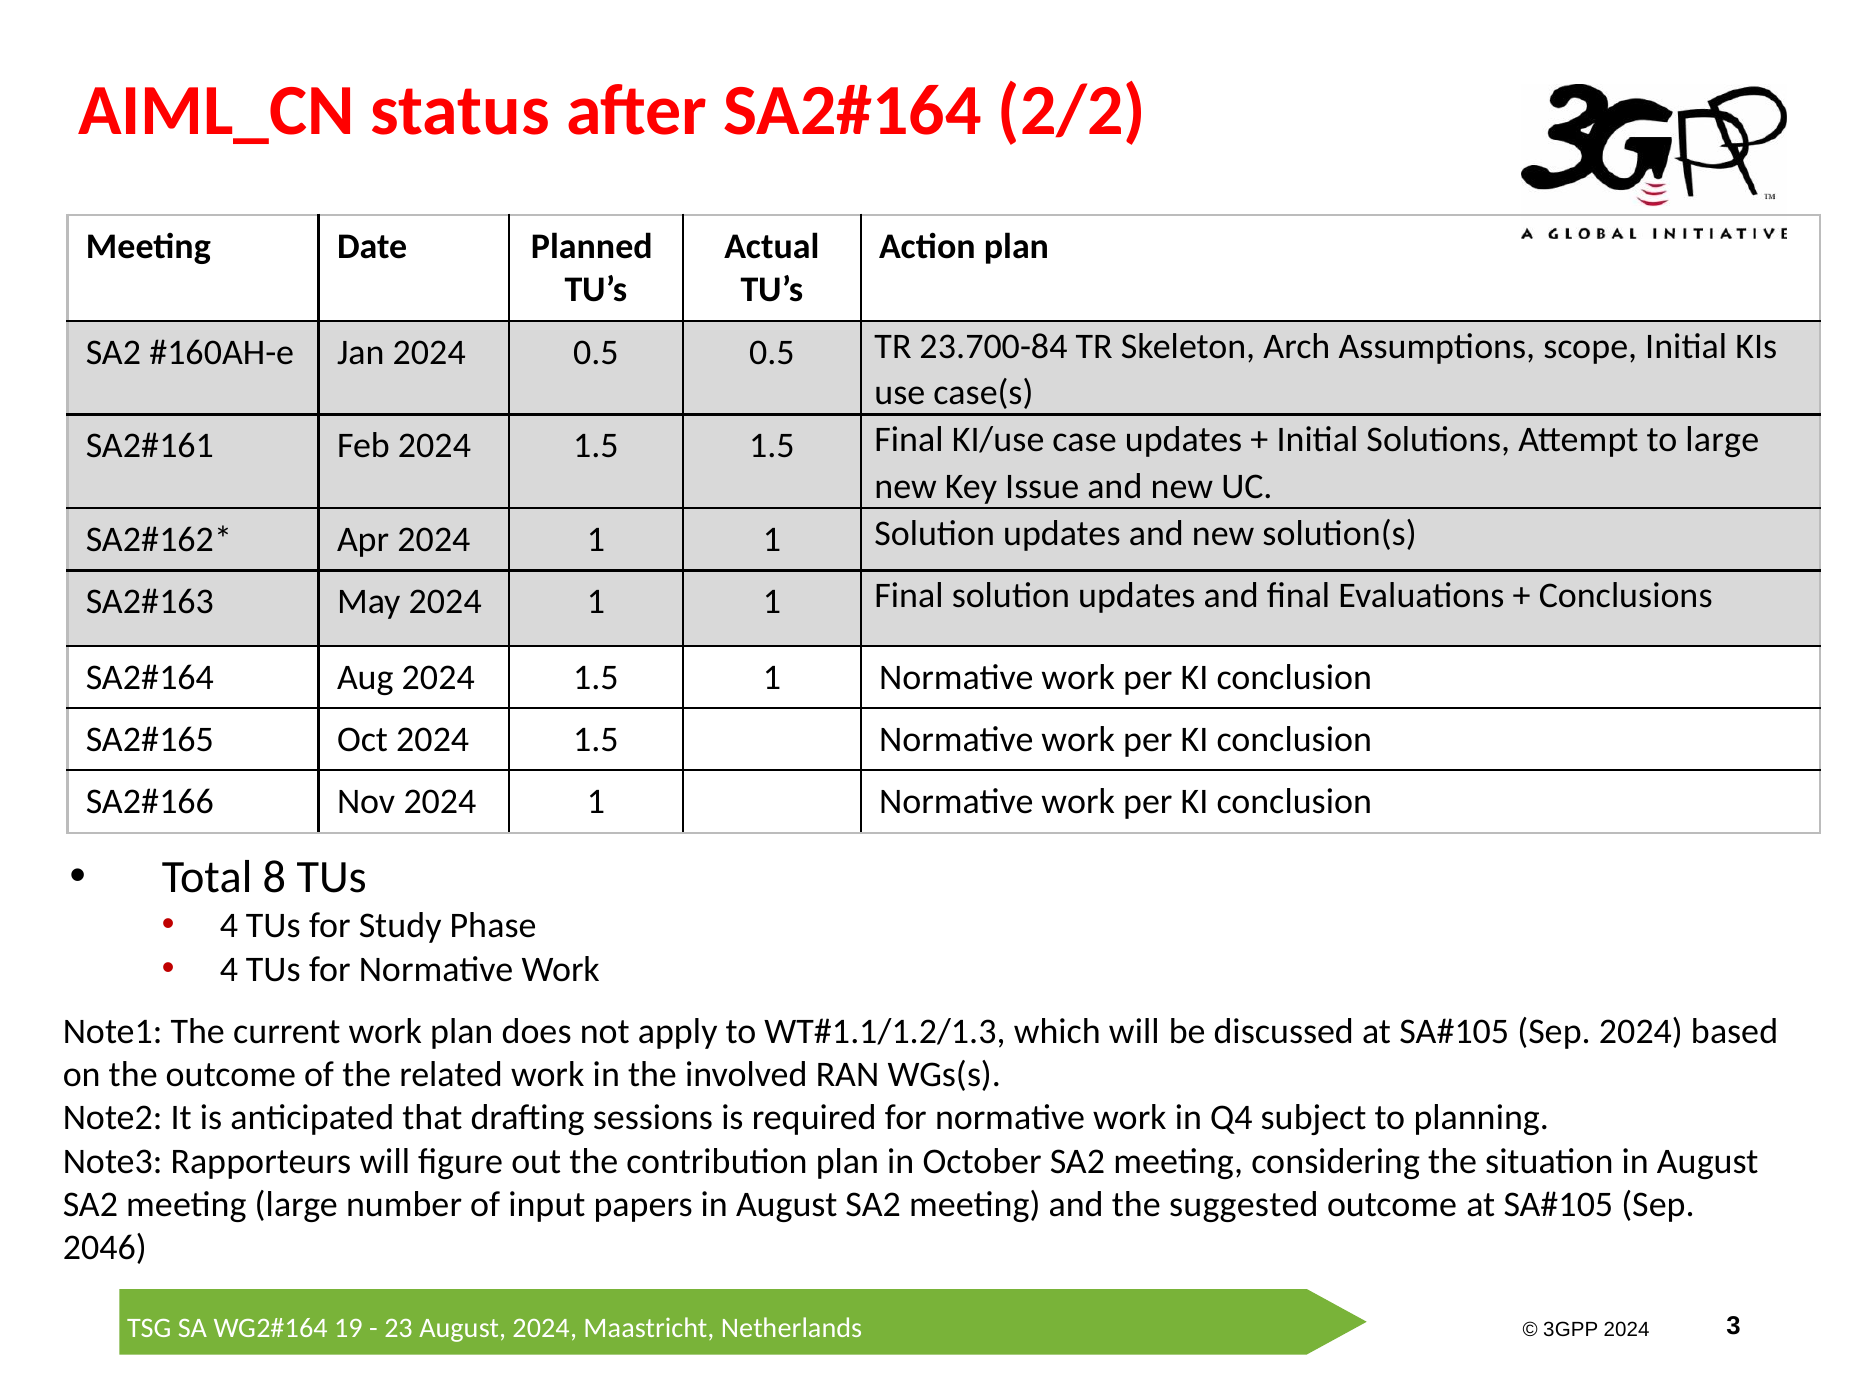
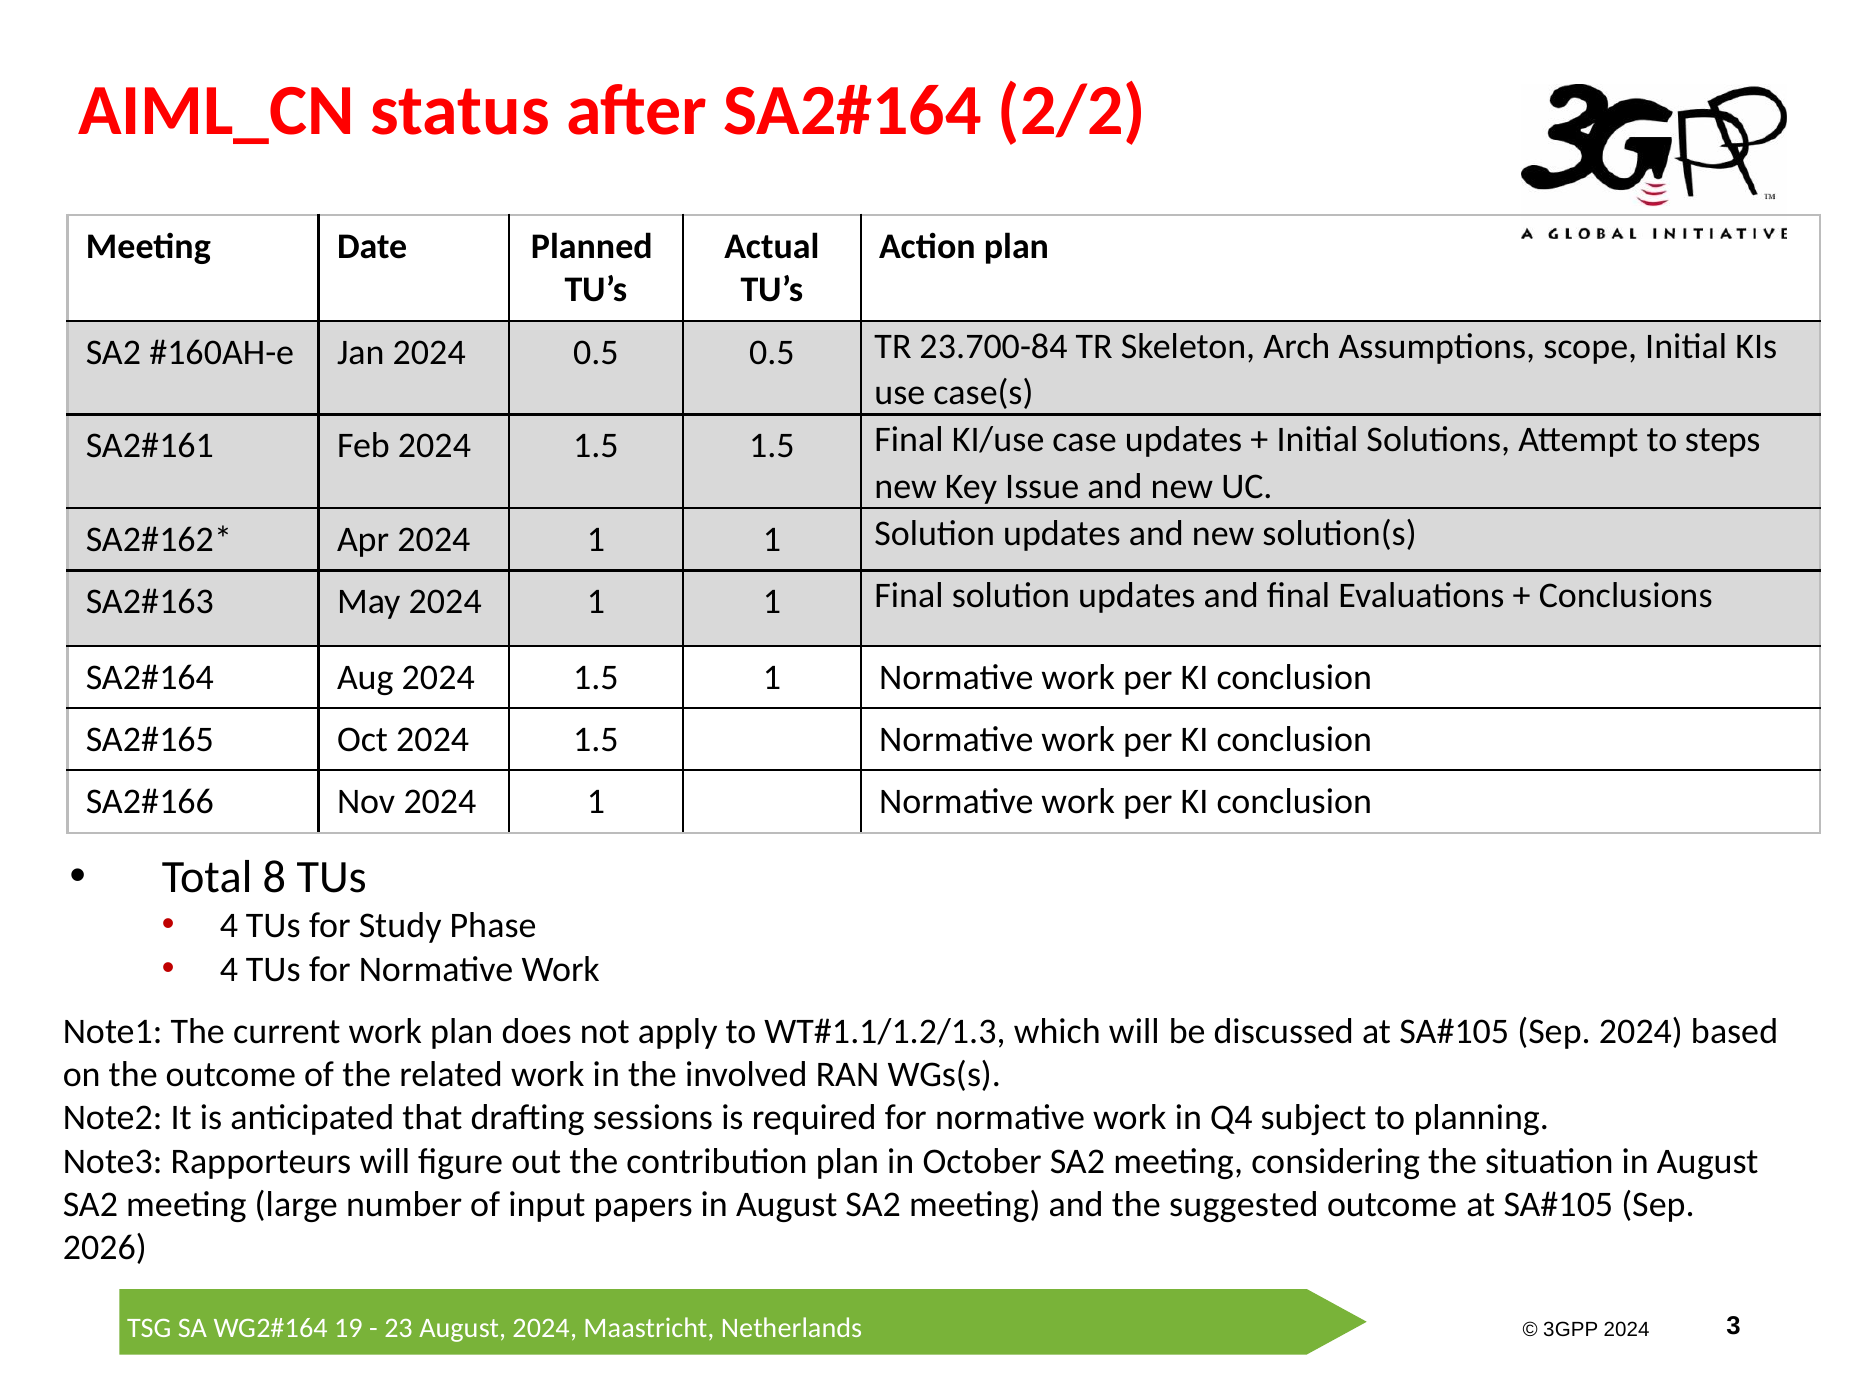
to large: large -> steps (1723, 440)
2046: 2046 -> 2026 (105, 1247)
